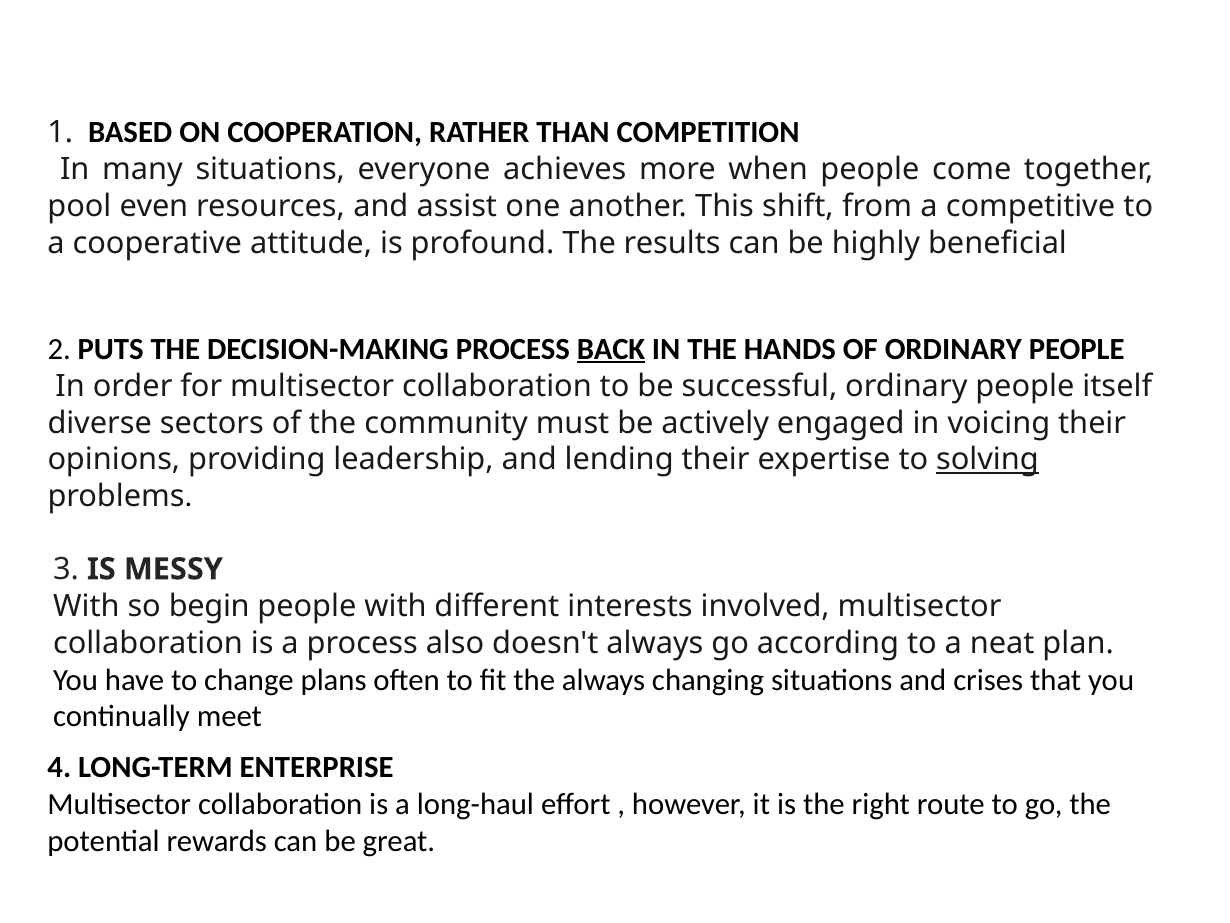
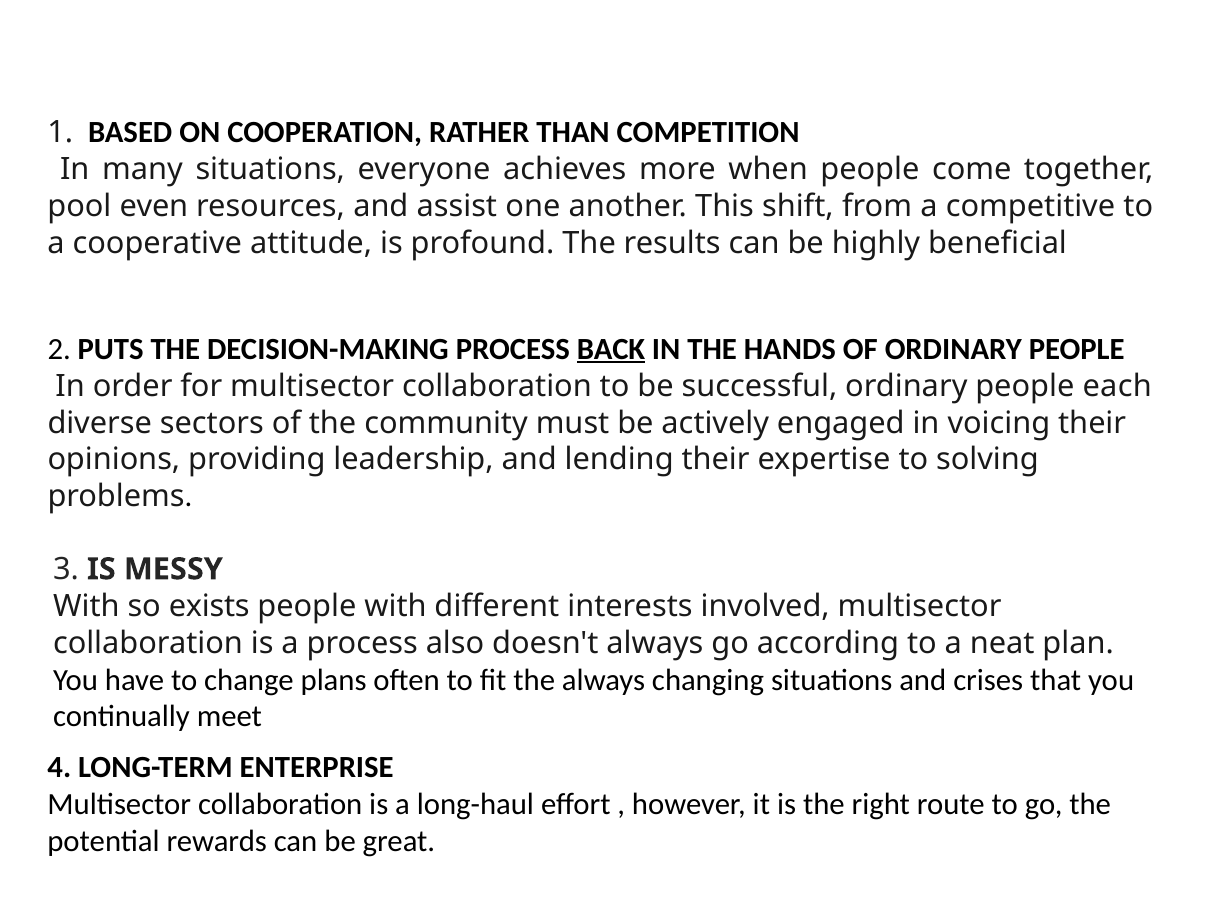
itself: itself -> each (1117, 386)
solving underline: present -> none (987, 460)
begin: begin -> exists (209, 606)
